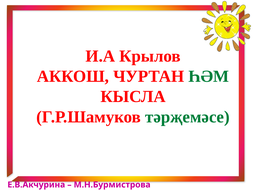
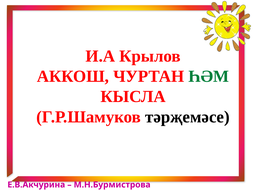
тәрҗемәсе colour: green -> black (187, 117)
